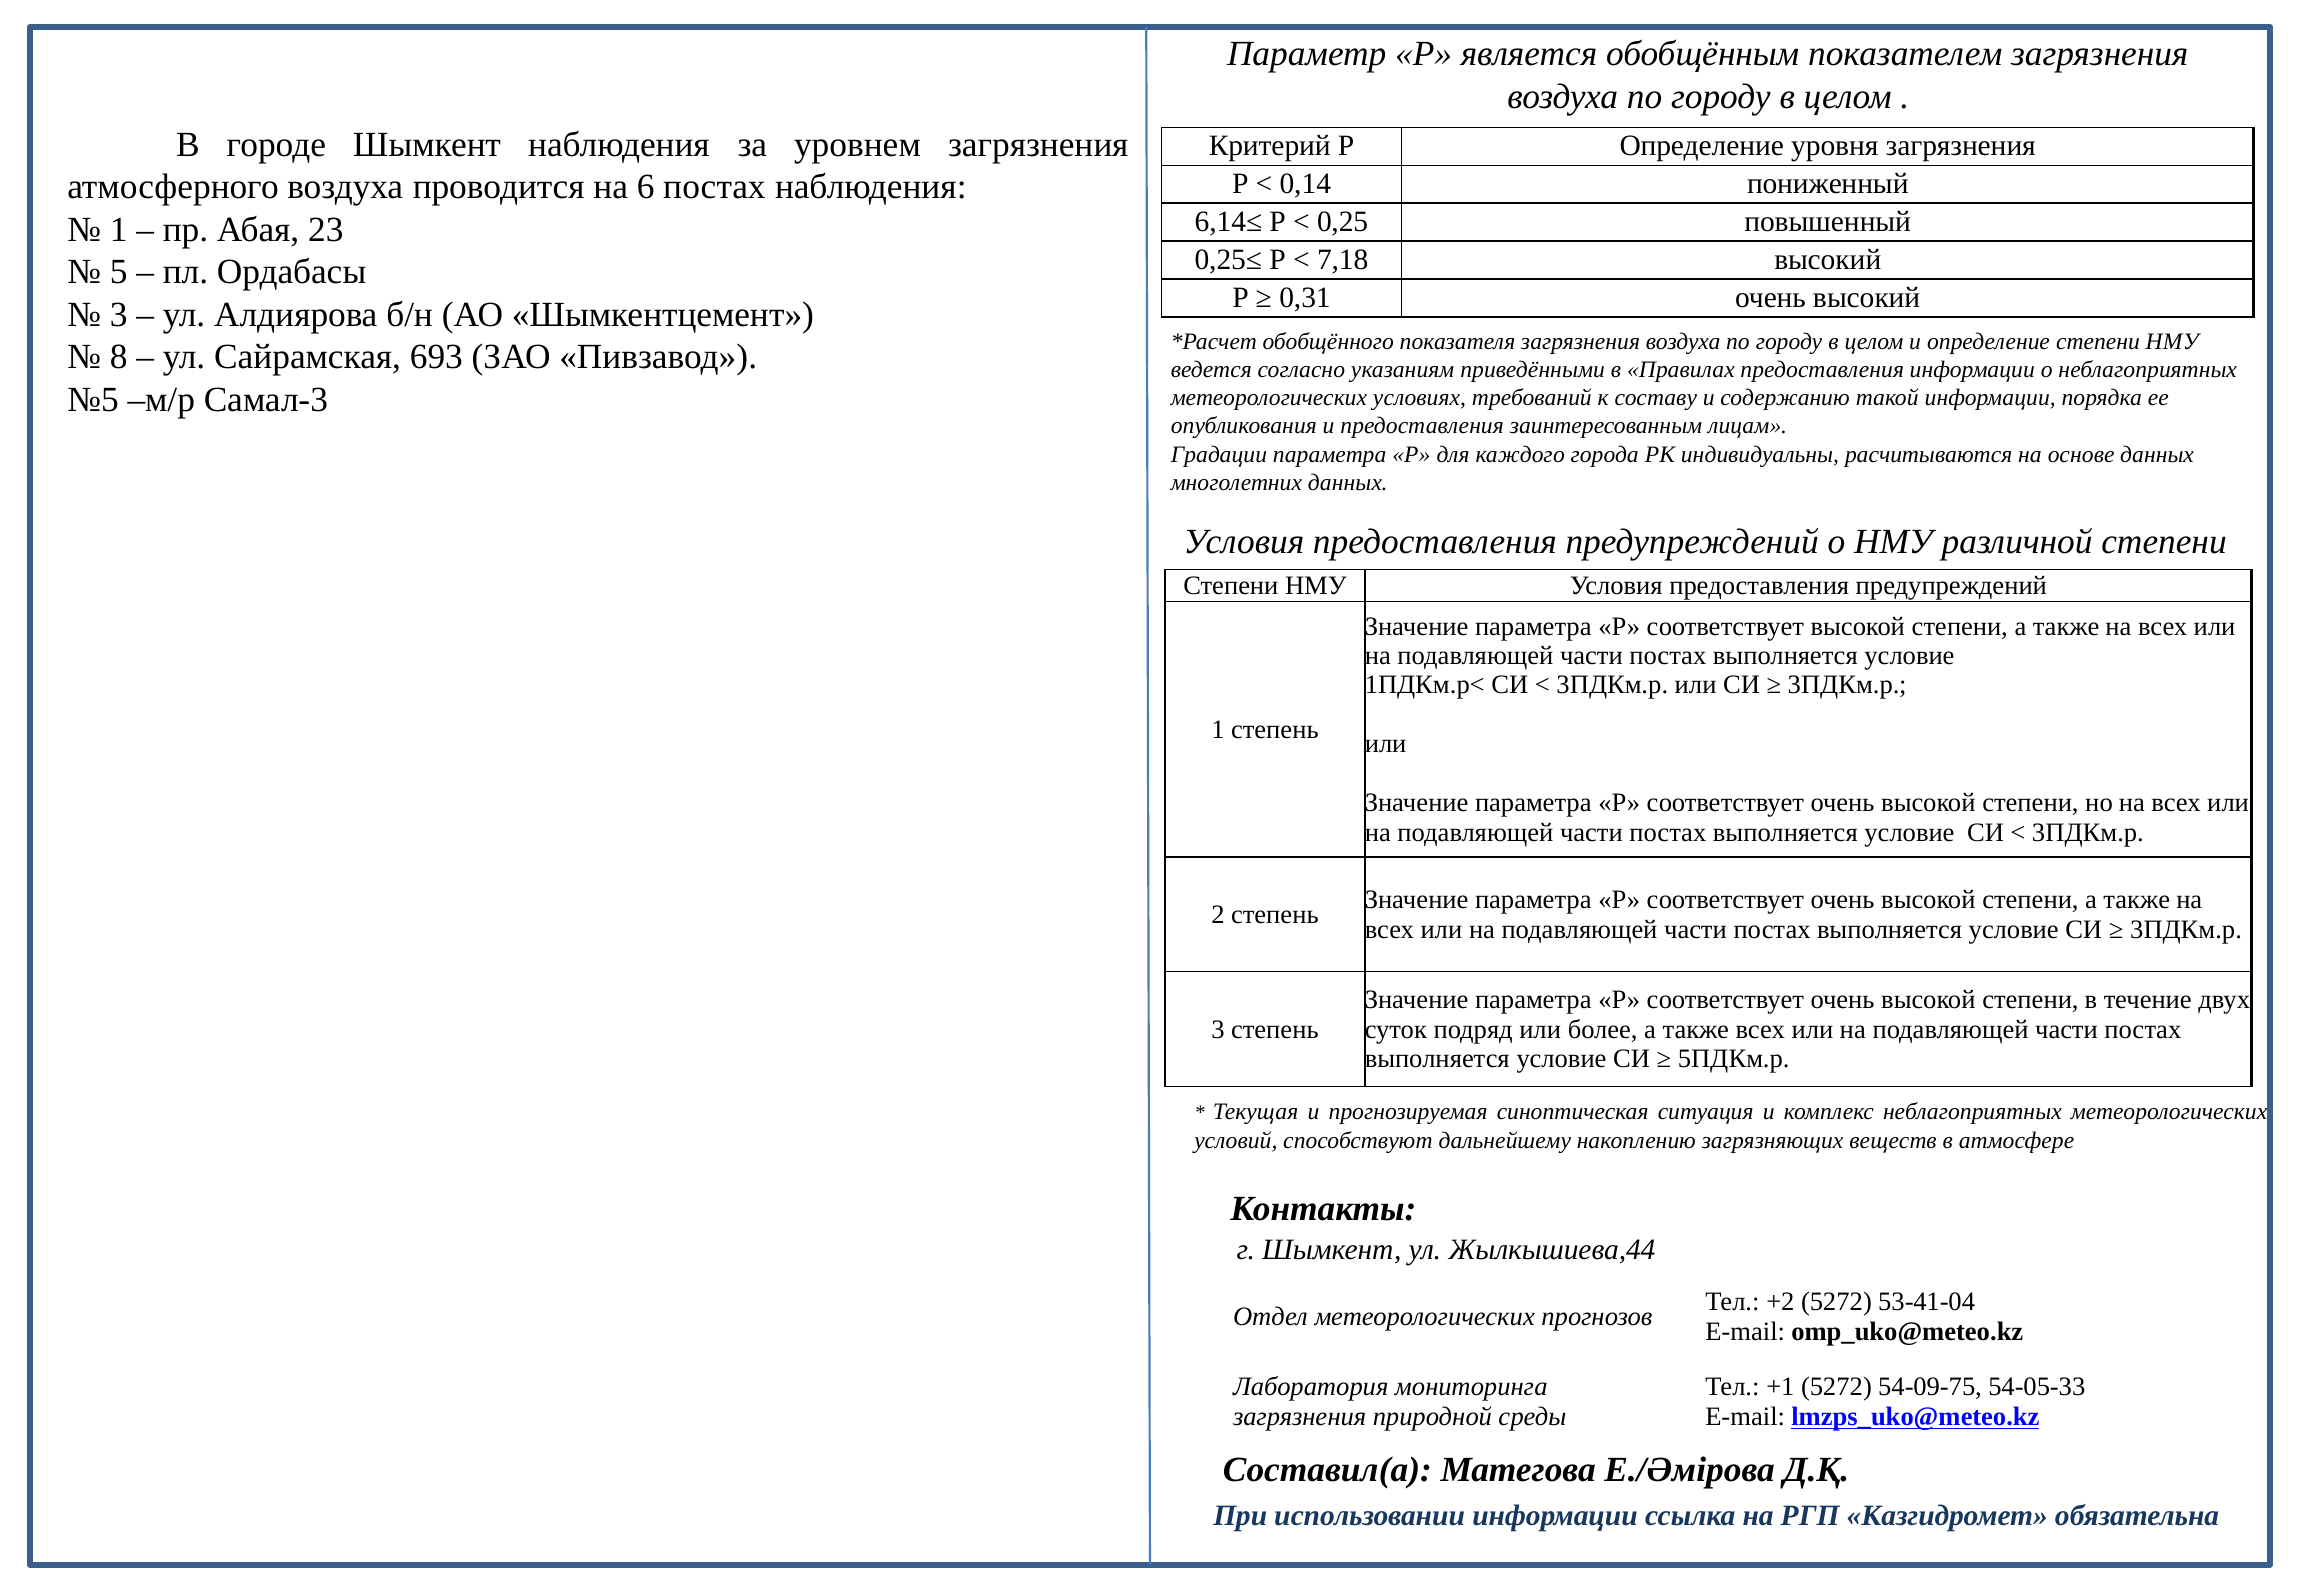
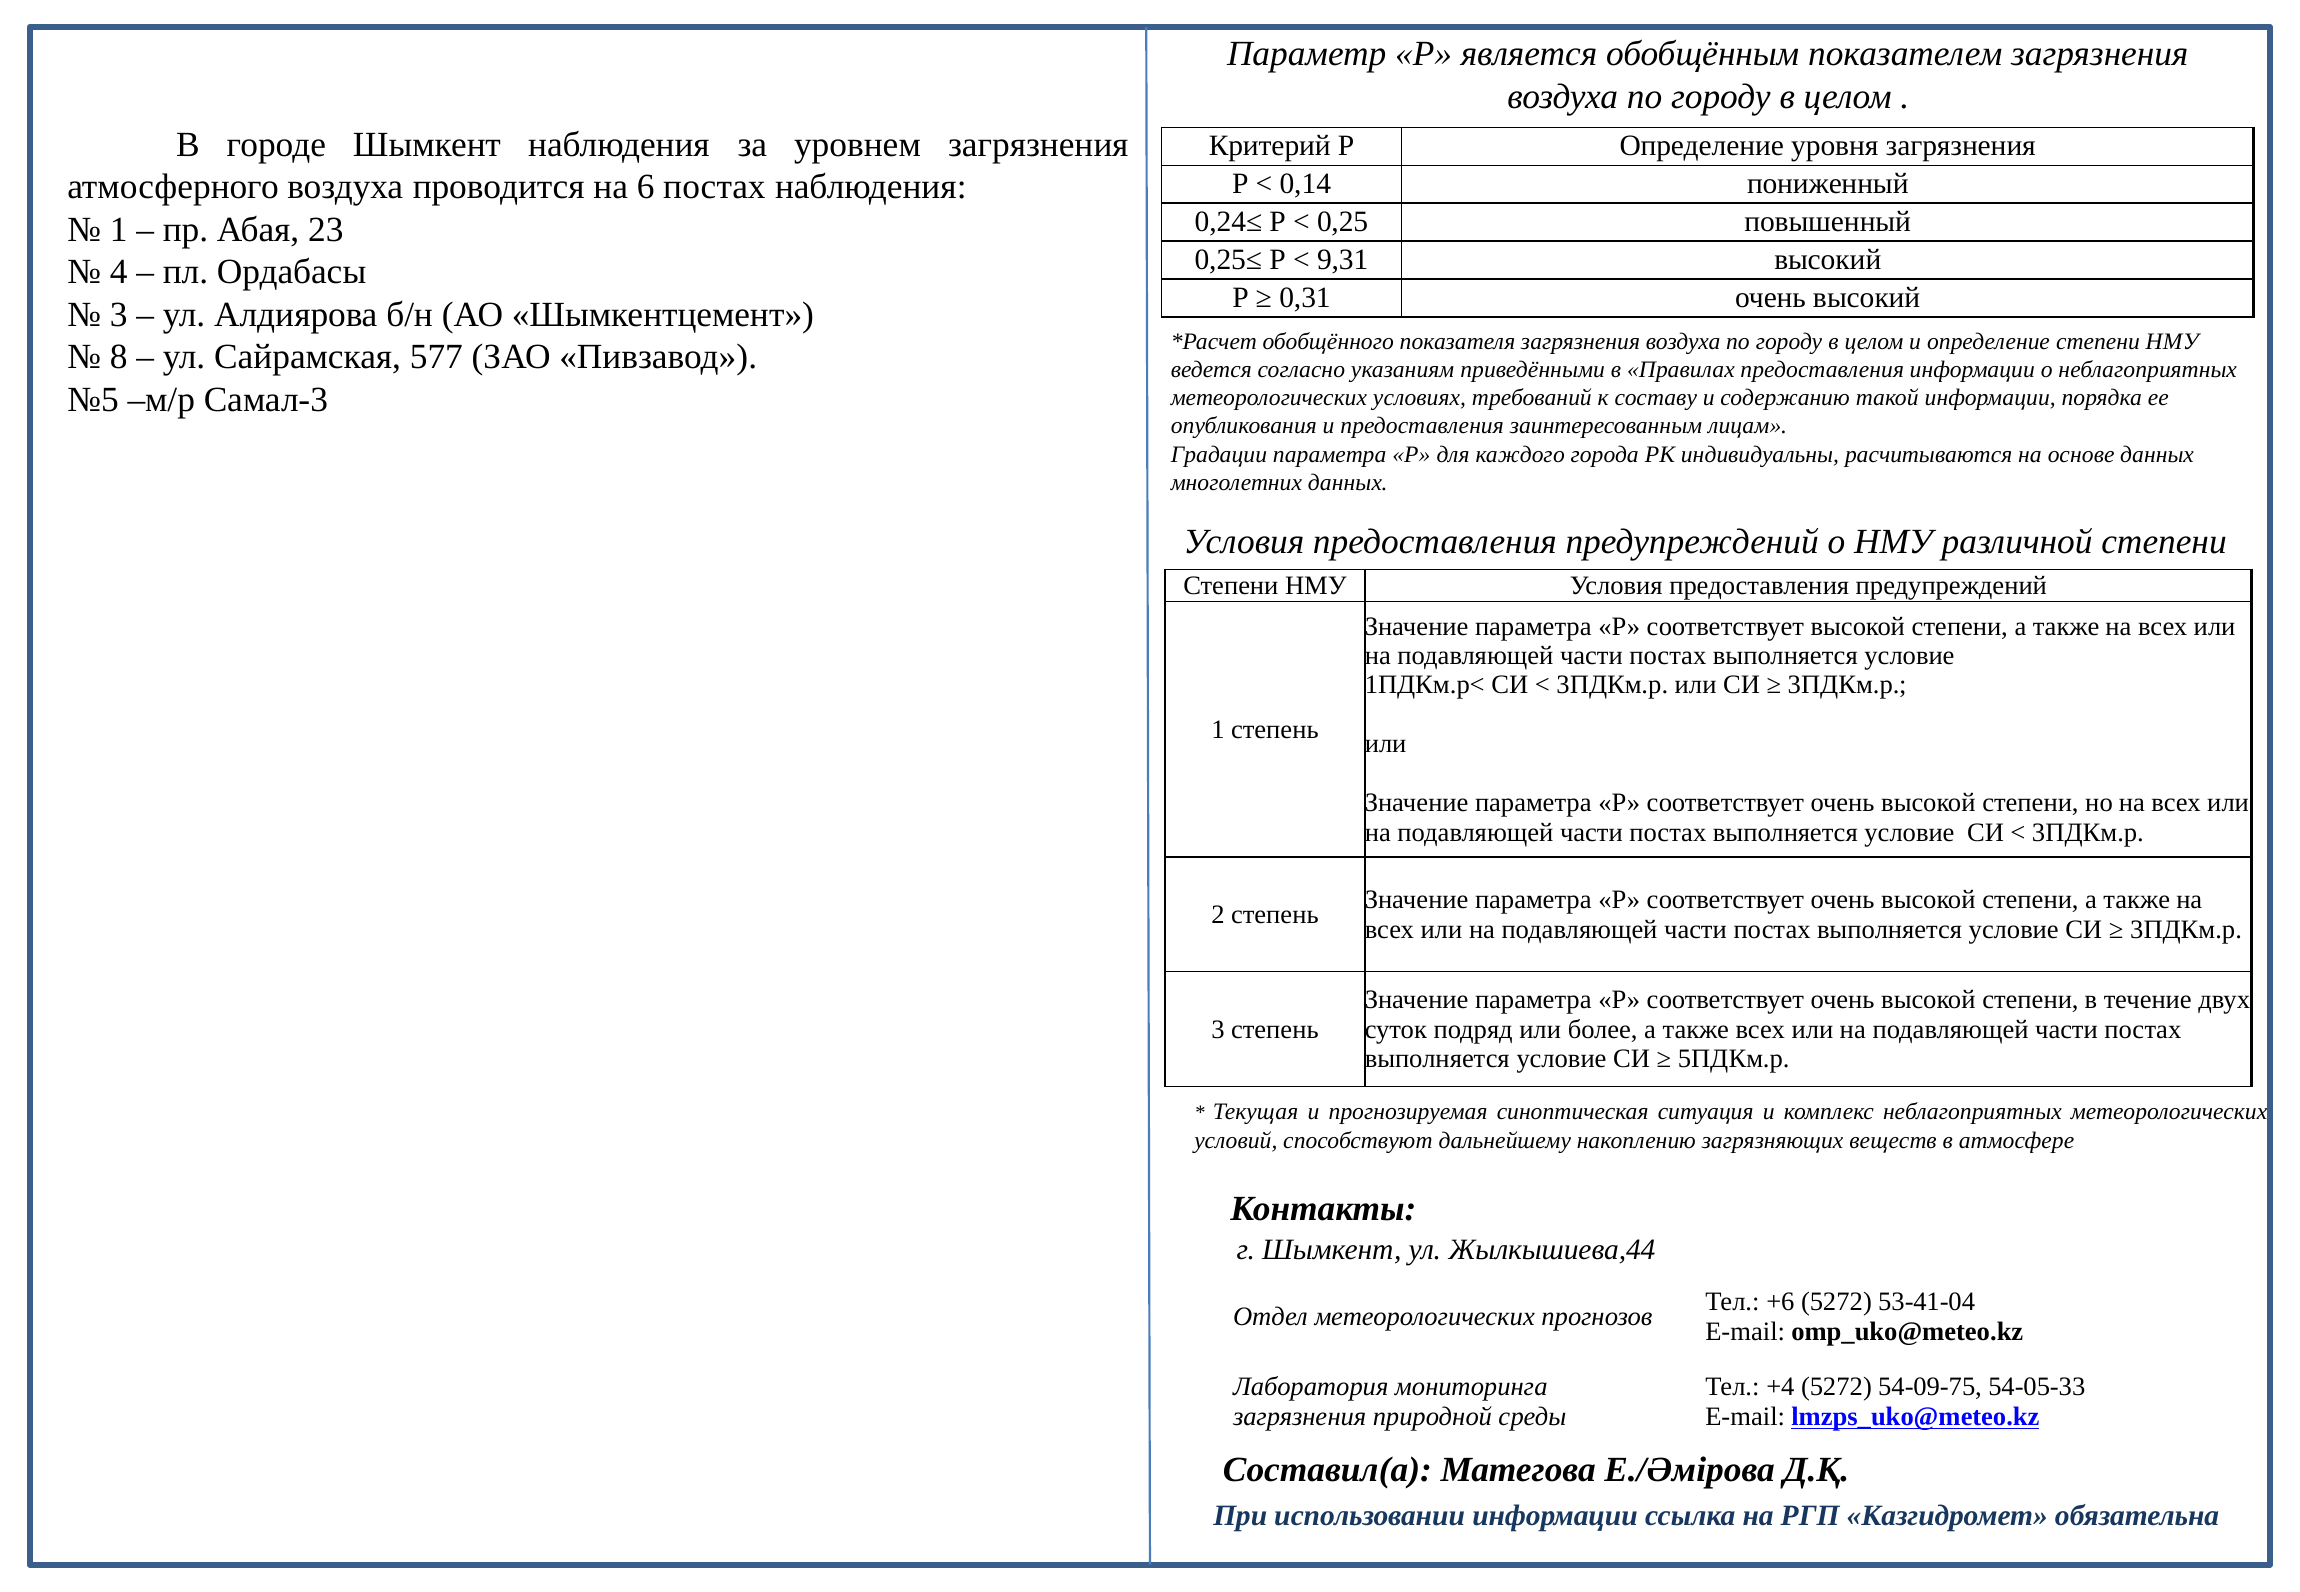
6,14≤: 6,14≤ -> 0,24≤ (1228, 222)
7,18: 7,18 -> 9,31 (1343, 260)
5: 5 -> 4 (119, 272)
693: 693 -> 577 (436, 357)
+2: +2 -> +6 (1780, 1302)
+1: +1 -> +4 (1780, 1387)
